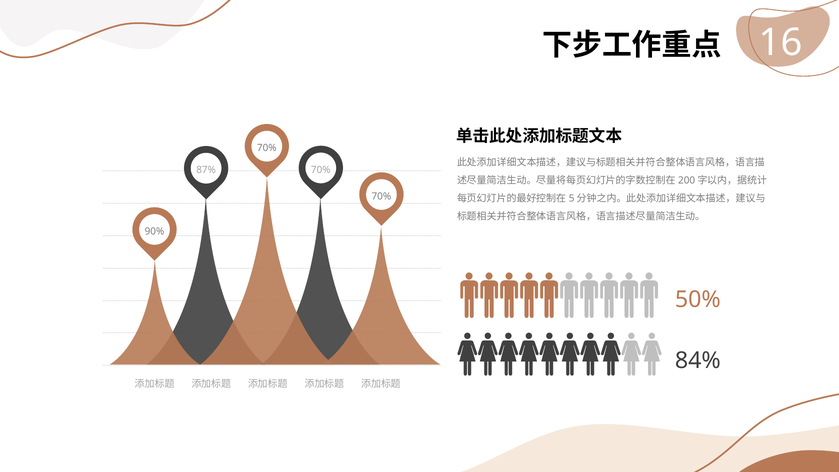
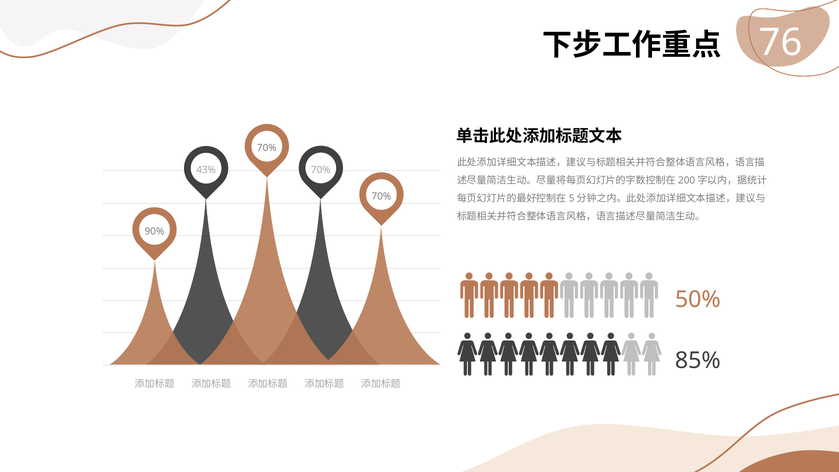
16: 16 -> 76 (781, 43)
87%: 87% -> 43% (206, 170)
84%: 84% -> 85% (698, 360)
